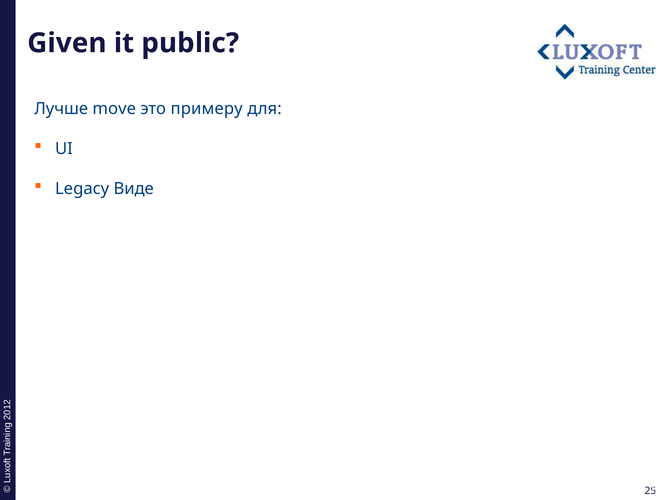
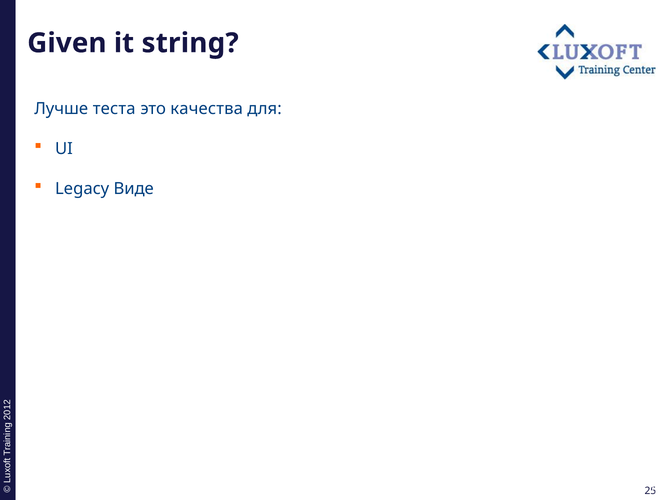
public: public -> string (190, 43)
move: move -> теста (114, 109)
примеру: примеру -> качества (207, 109)
